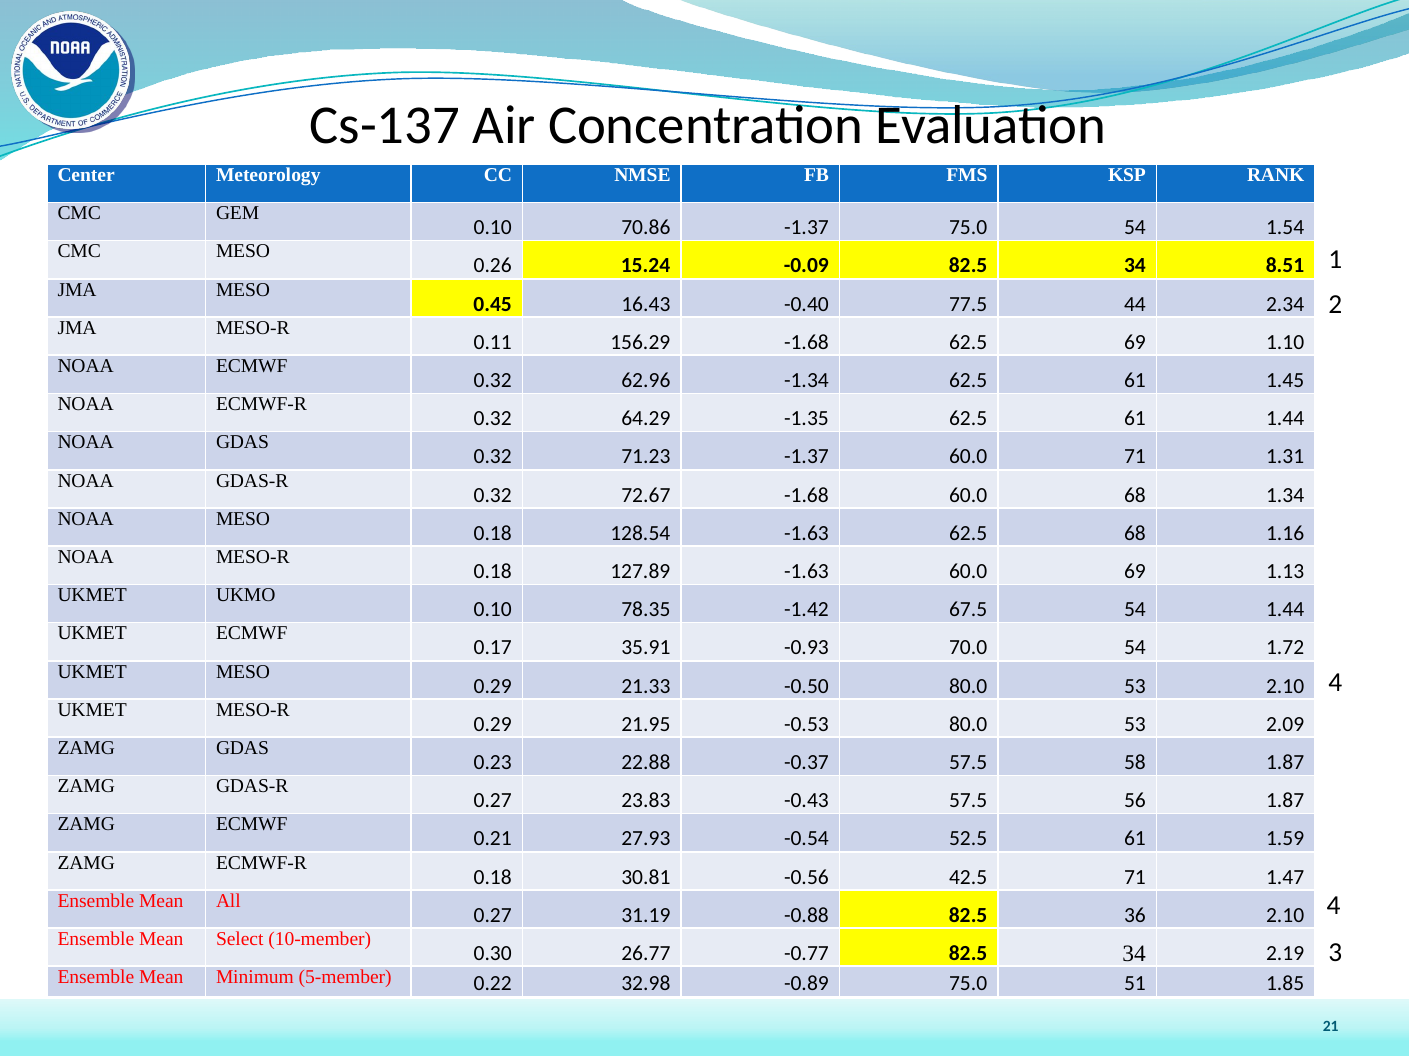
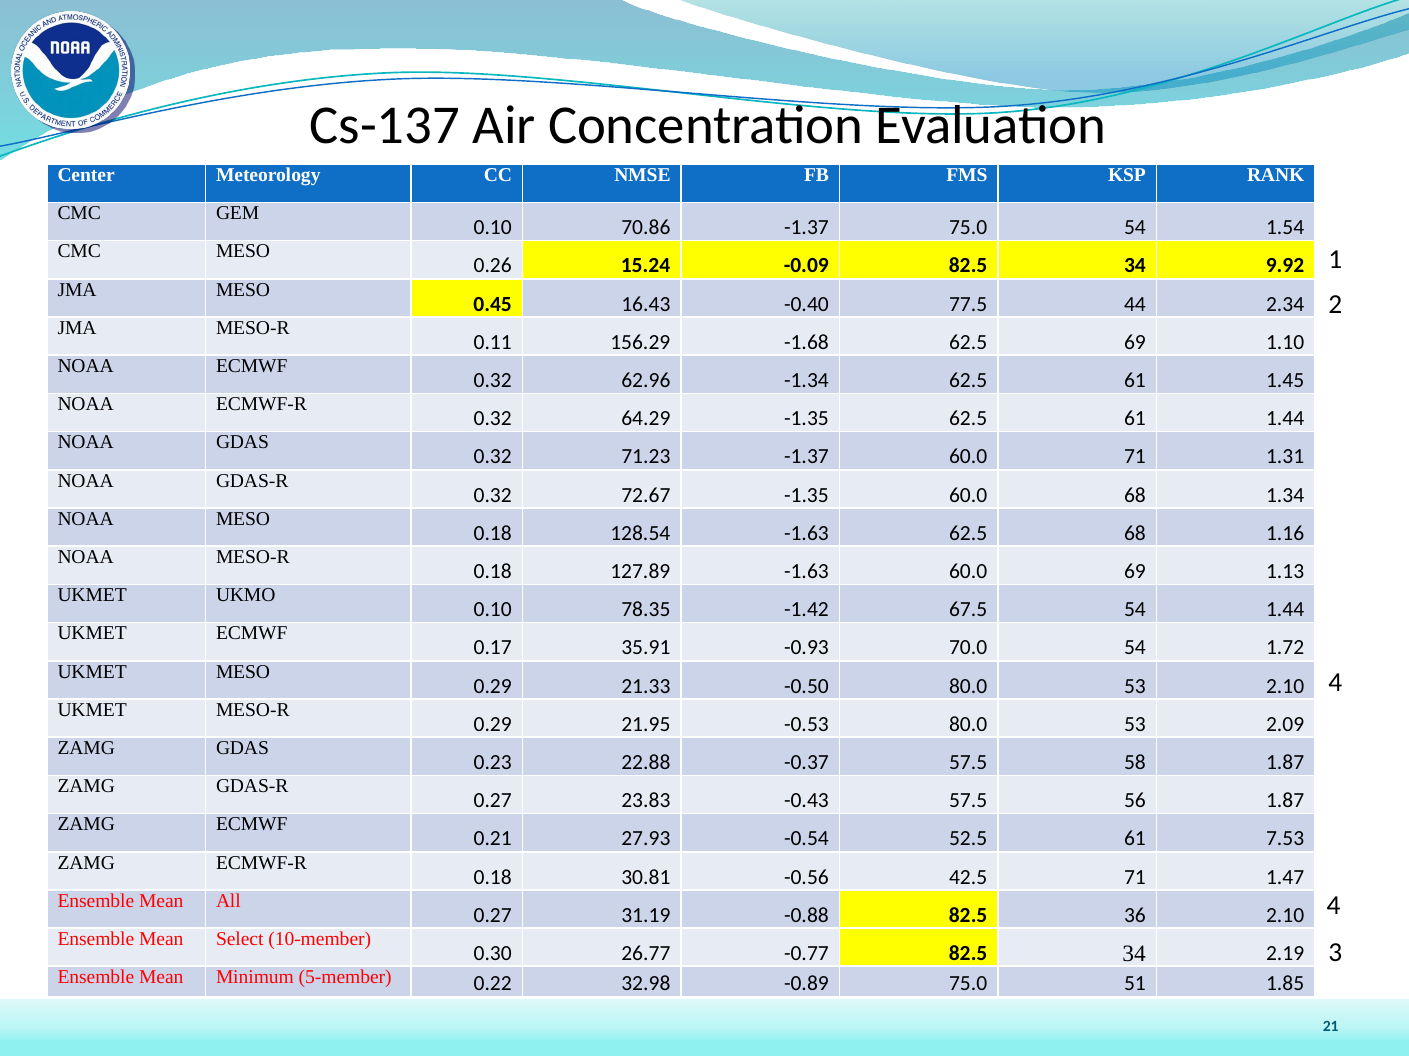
8.51: 8.51 -> 9.92 (1285, 266)
72.67 -1.68: -1.68 -> -1.35 (806, 495)
1.59: 1.59 -> 7.53 (1285, 839)
